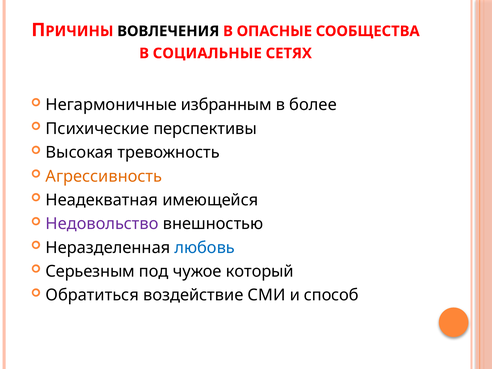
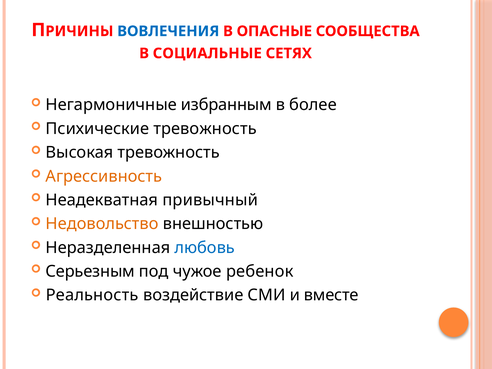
ВОВЛЕЧЕНИЯ colour: black -> blue (168, 31)
Психические перспективы: перспективы -> тревожность (205, 129)
имеющейся: имеющейся -> привычный (210, 200)
Недовольство colour: purple -> orange (102, 224)
который: который -> ребенок (260, 271)
Обратиться: Обратиться -> Реальность (92, 295)
способ: способ -> вместе (331, 295)
